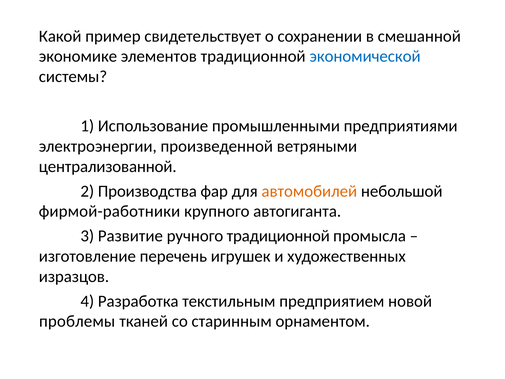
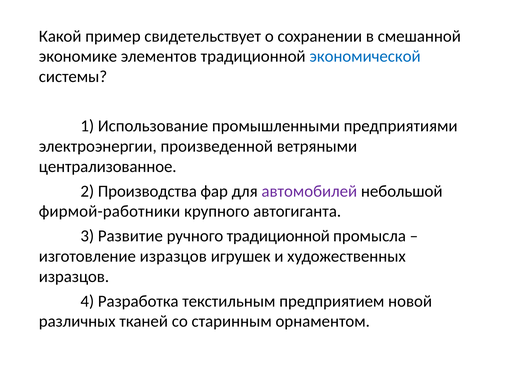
централизованной: централизованной -> централизованное (108, 166)
автомобилей colour: orange -> purple (309, 191)
изготовление перечень: перечень -> изразцов (173, 256)
проблемы: проблемы -> различных (77, 321)
